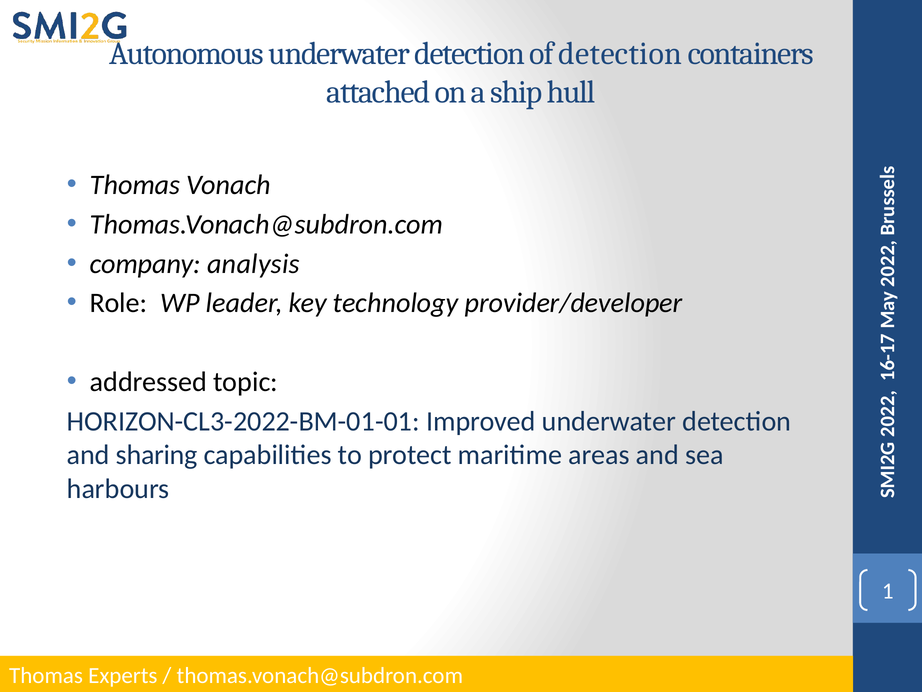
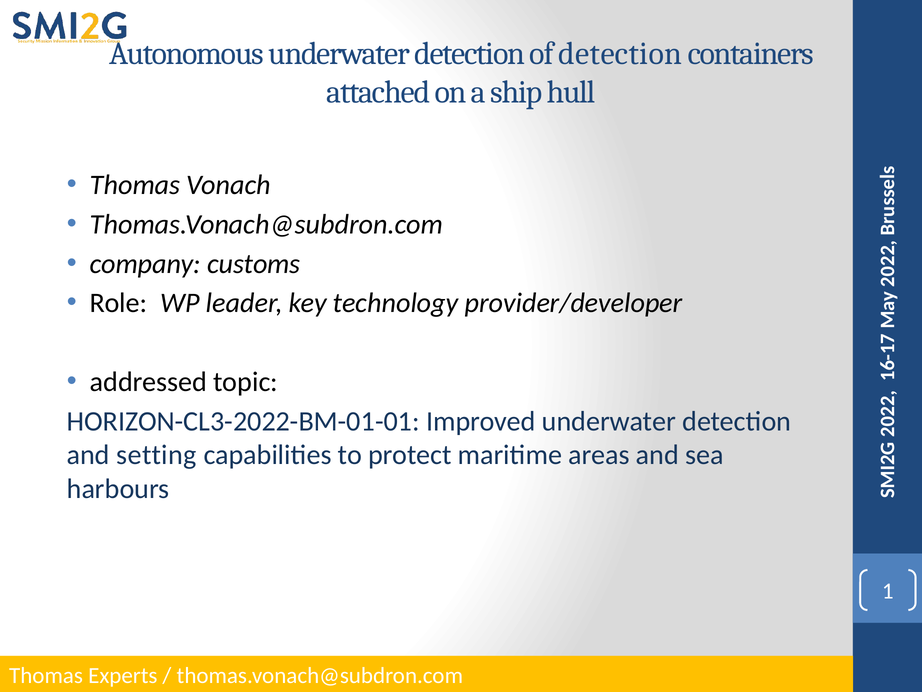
analysis: analysis -> customs (254, 264)
sharing: sharing -> setting (156, 455)
